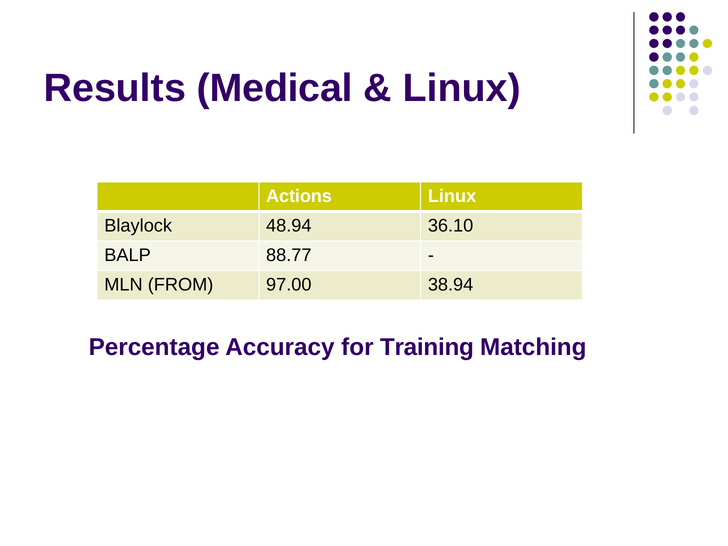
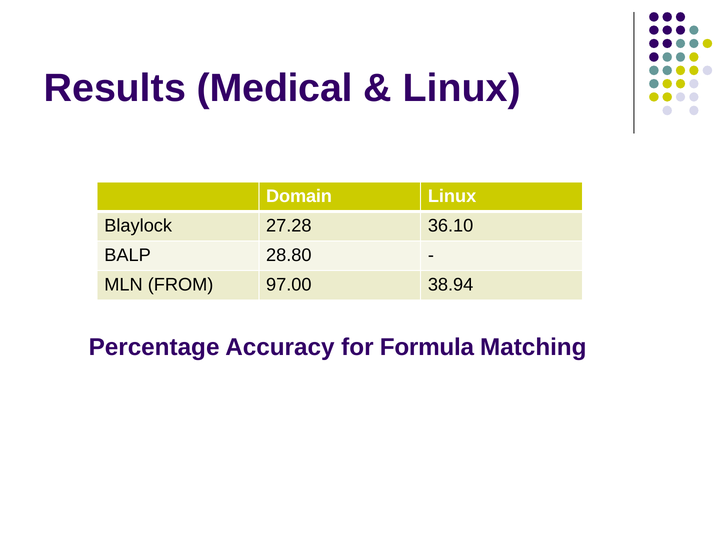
Actions: Actions -> Domain (299, 196)
48.94: 48.94 -> 27.28 (289, 226)
88.77: 88.77 -> 28.80 (289, 255)
Training: Training -> Formula (427, 347)
